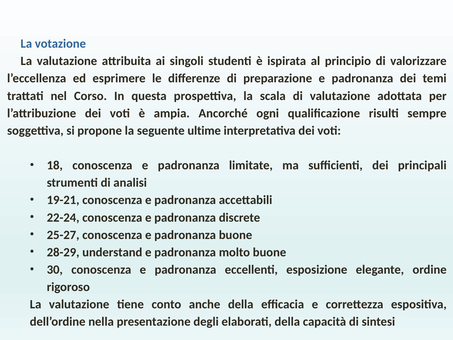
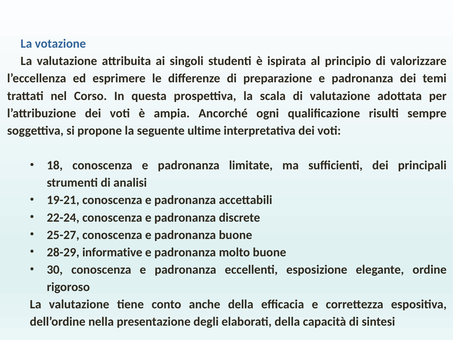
understand: understand -> informative (112, 252)
